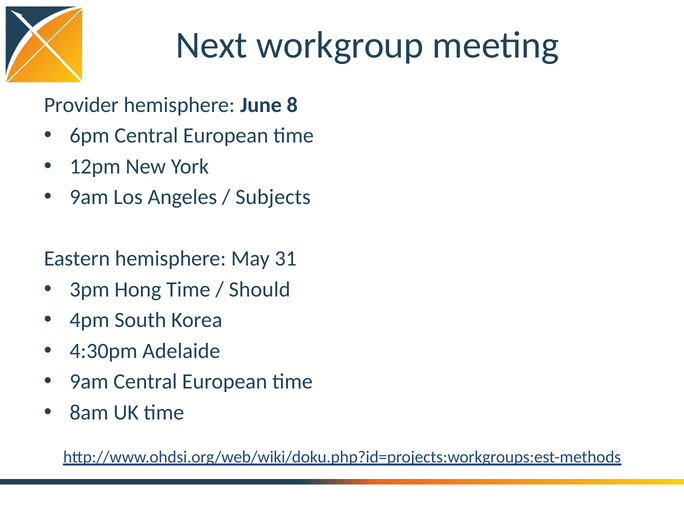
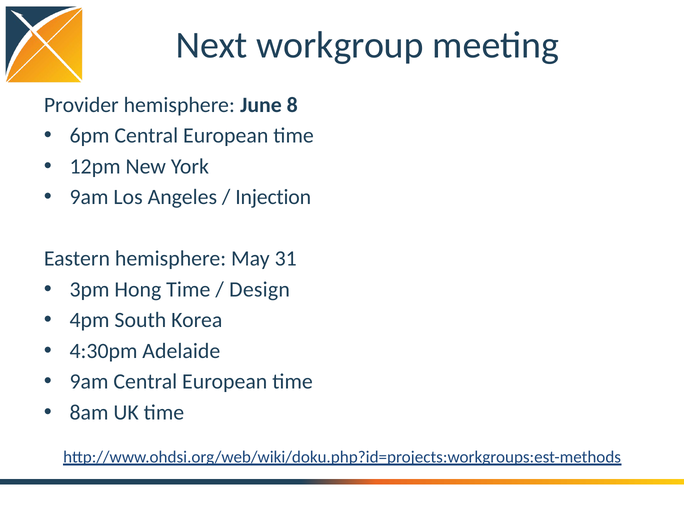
Subjects: Subjects -> Injection (273, 197)
Should: Should -> Design (260, 289)
